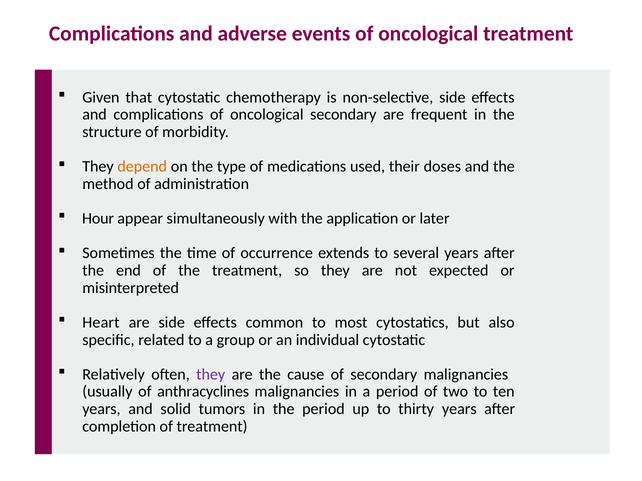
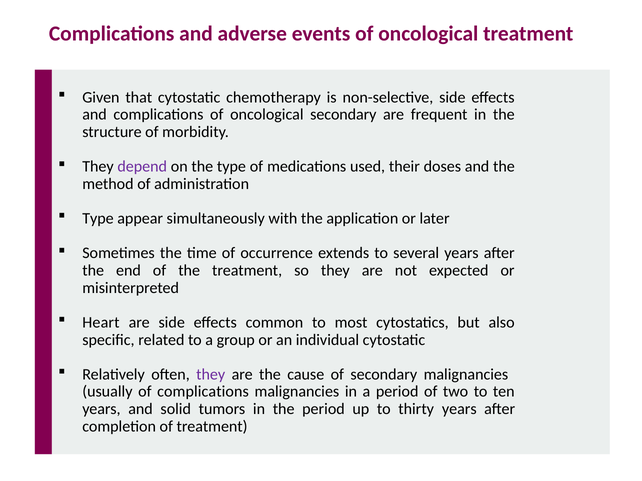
depend colour: orange -> purple (142, 167)
Hour: Hour -> Type (98, 219)
of anthracyclines: anthracyclines -> complications (203, 392)
